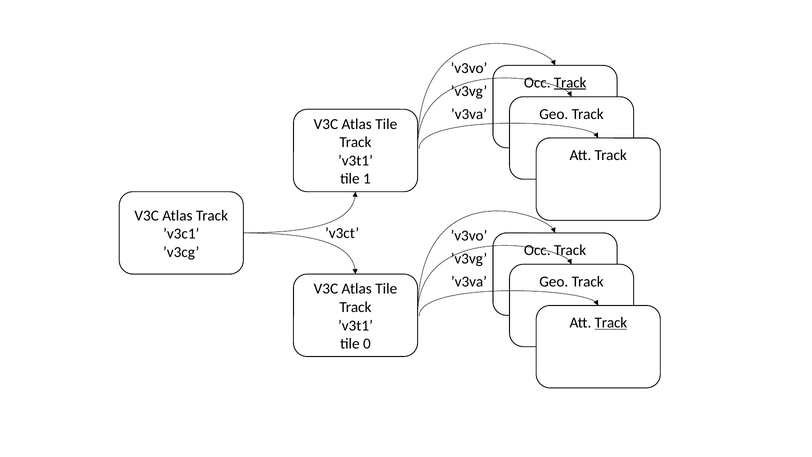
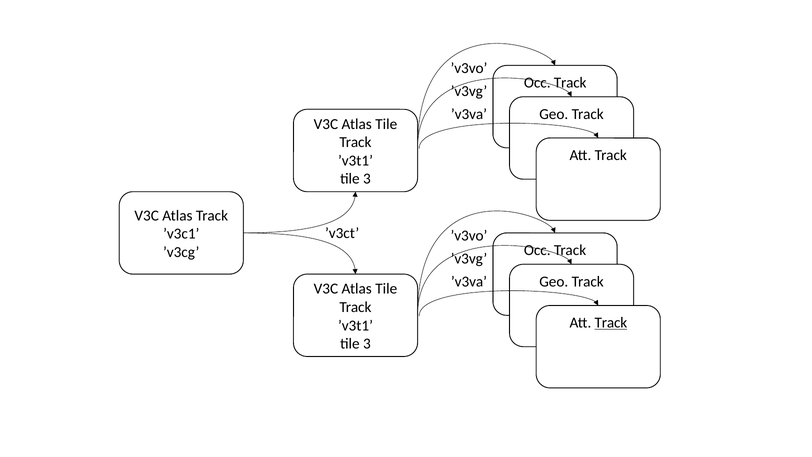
Track underline: present -> none (570, 83)
1: 1 -> 3 (367, 179)
0: 0 -> 3 (367, 344)
